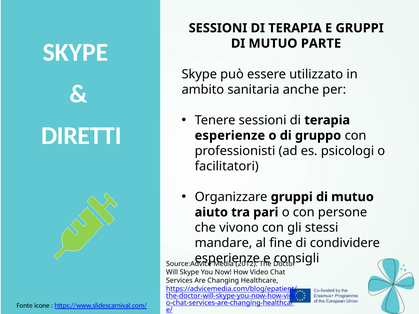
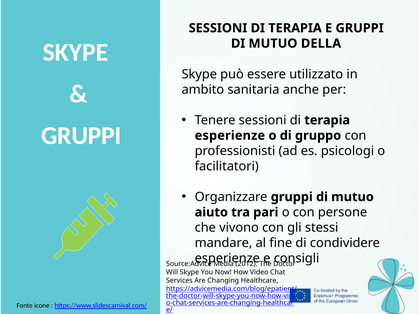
PARTE: PARTE -> DELLA (321, 43)
DIRETTI: DIRETTI -> GRUPPI (81, 136)
